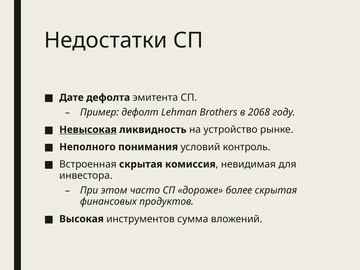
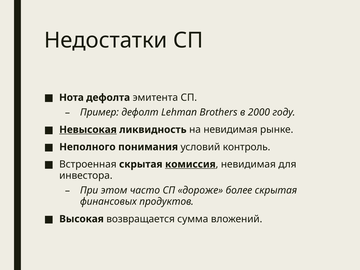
Дате: Дате -> Нота (71, 98)
2068: 2068 -> 2000 (259, 112)
на устройство: устройство -> невидимая (231, 130)
комиссия underline: none -> present (190, 164)
инструментов: инструментов -> возвращается (141, 219)
